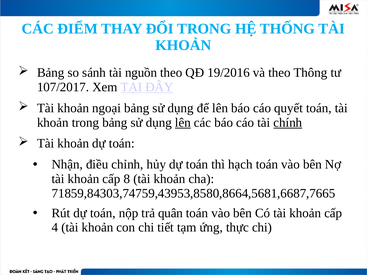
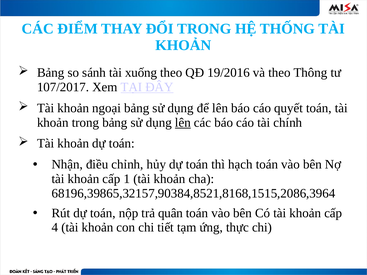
nguồn: nguồn -> xuống (141, 73)
chính underline: present -> none (288, 123)
8: 8 -> 1 (127, 179)
71859,84303,74759,43953,8580,8664,5681,6687,7665: 71859,84303,74759,43953,8580,8664,5681,6687,7665 -> 68196,39865,32157,90384,8521,8168,1515,2086,3964 (193, 193)
